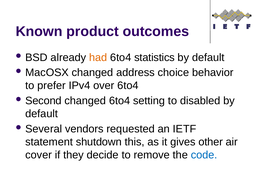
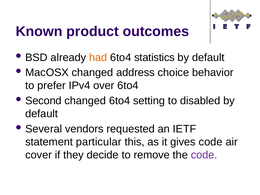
shutdown: shutdown -> particular (99, 142)
gives other: other -> code (211, 142)
code colour: blue -> purple (204, 155)
